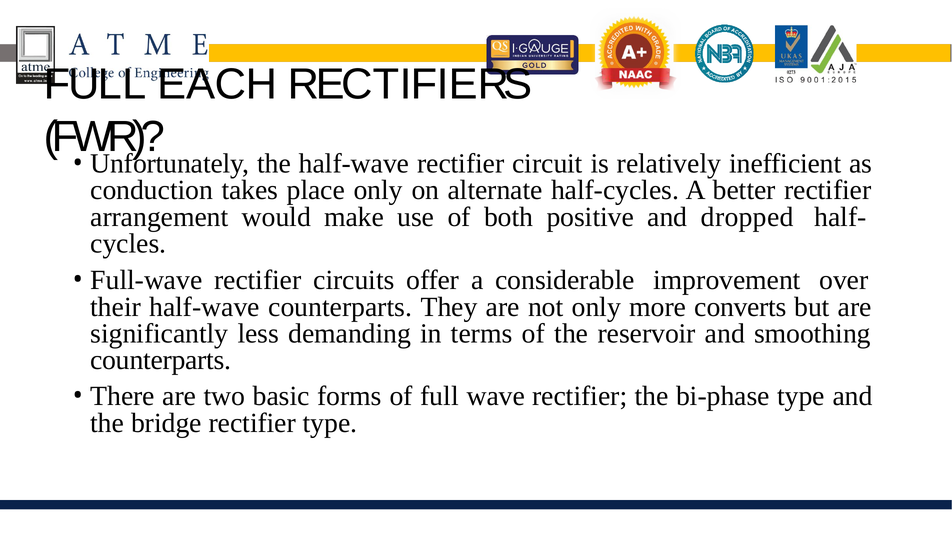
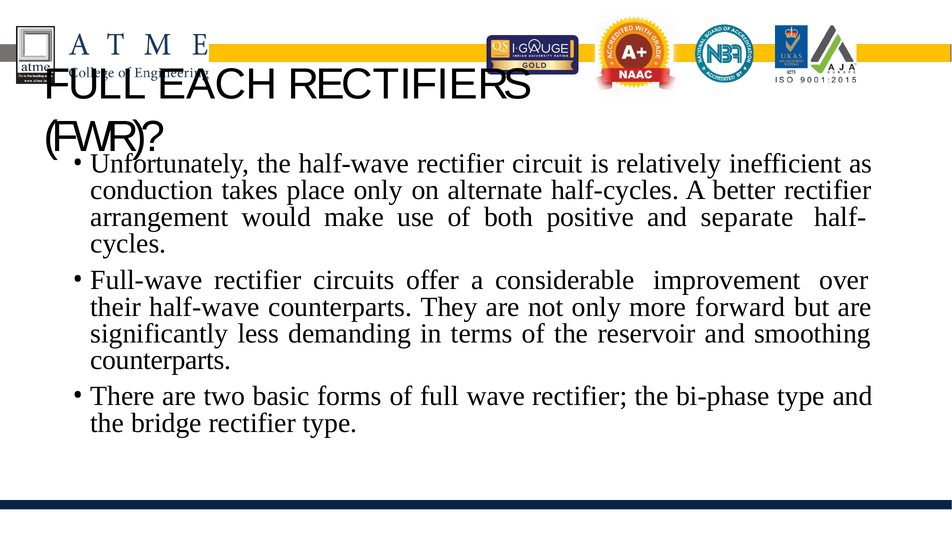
dropped: dropped -> separate (747, 217)
converts: converts -> forward (740, 307)
